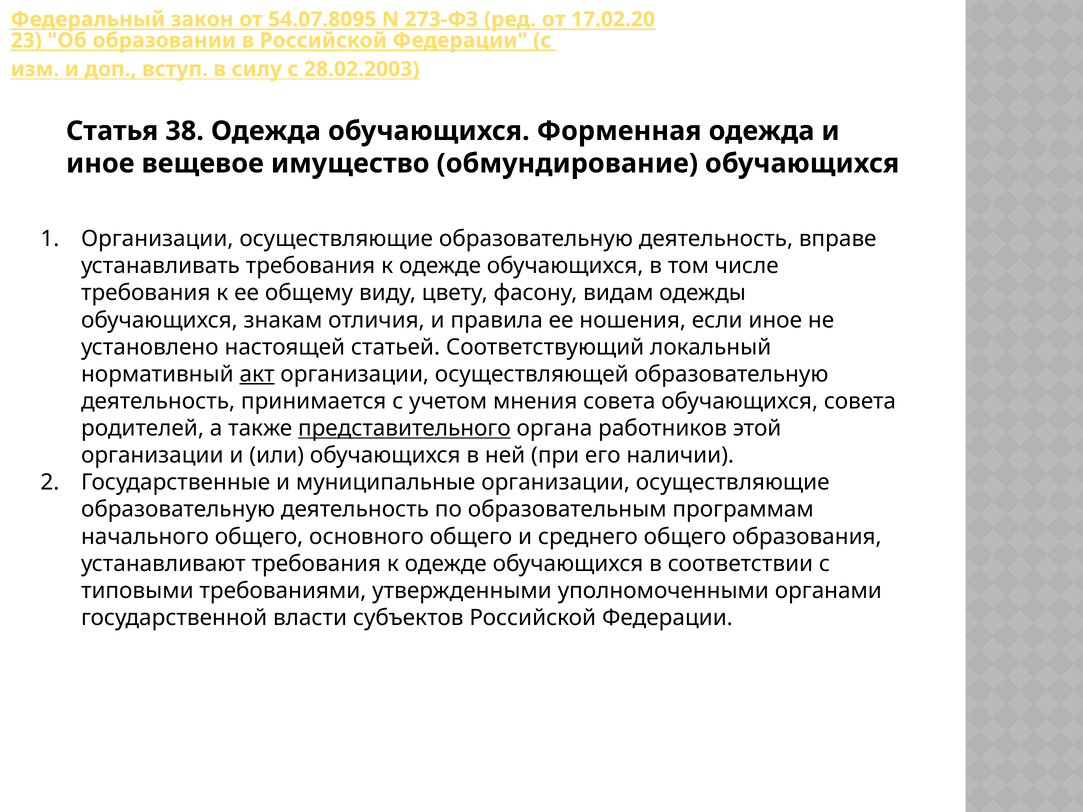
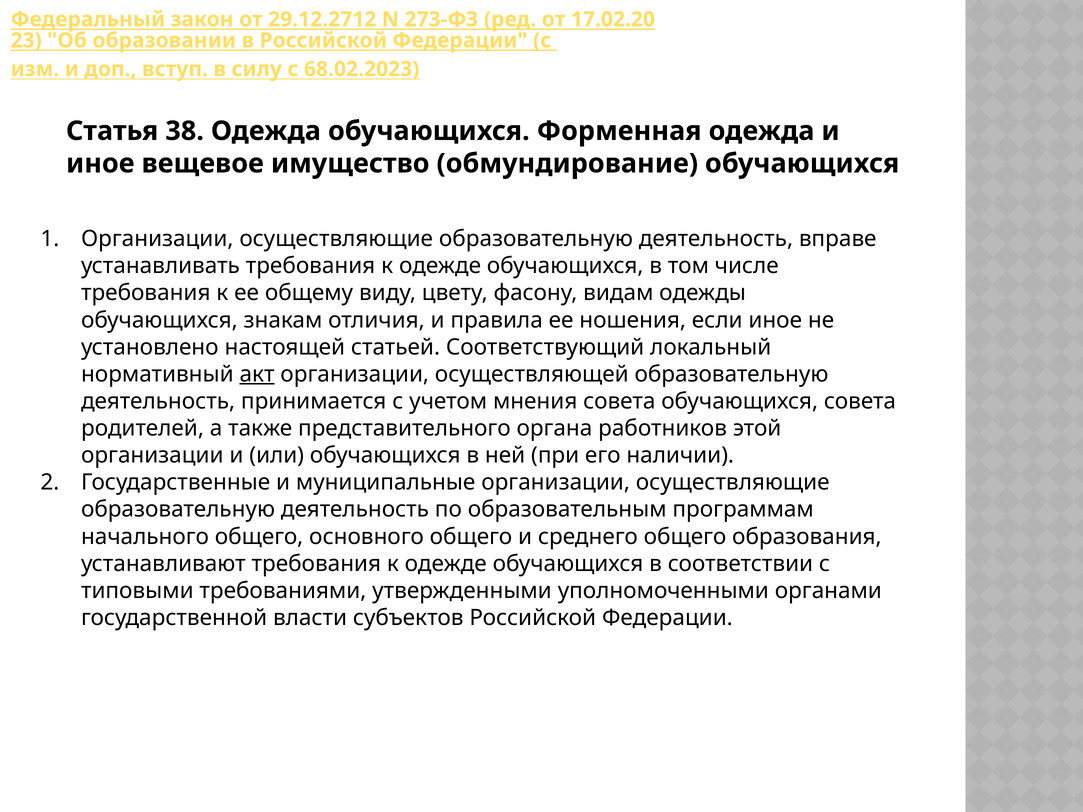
54.07.8095: 54.07.8095 -> 29.12.2712 (322, 19)
28.02.2003: 28.02.2003 -> 68.02.2023 (362, 69)
представительного underline: present -> none (404, 428)
